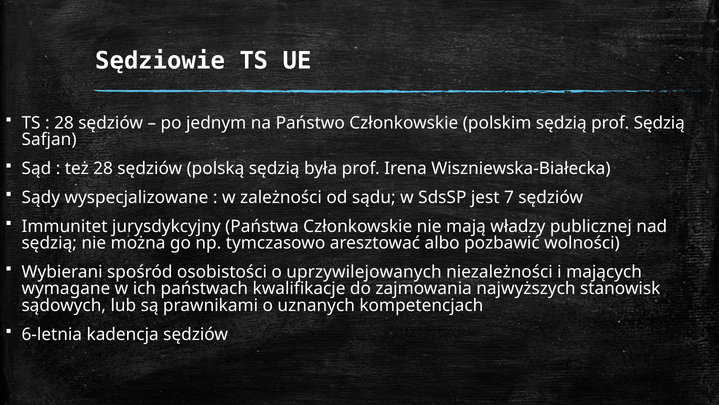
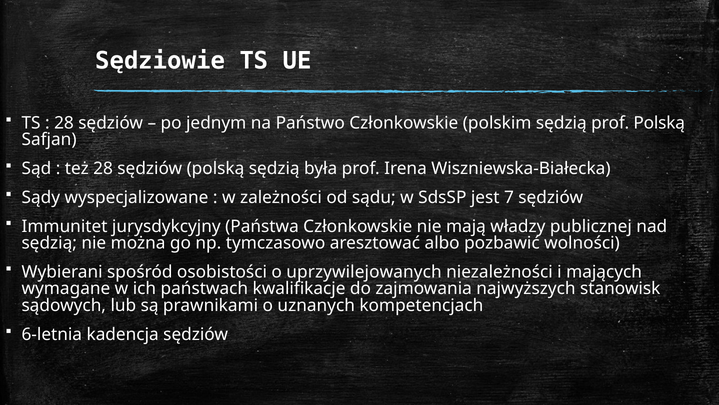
prof Sędzią: Sędzią -> Polską (659, 123)
